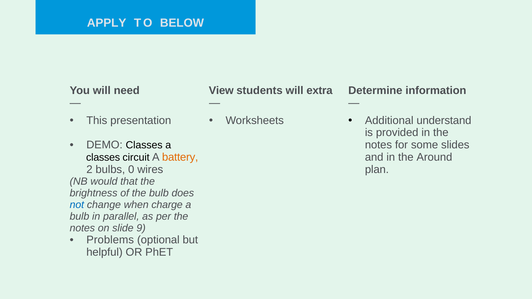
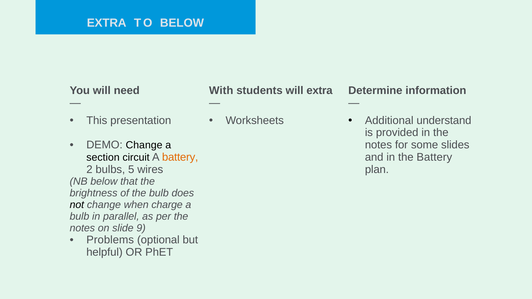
APPLY: APPLY -> EXTRA (107, 23)
View: View -> With (221, 90)
DEMO Classes: Classes -> Change (144, 145)
the Around: Around -> Battery (434, 157)
classes: classes -> section (103, 158)
0: 0 -> 5 (131, 170)
NB would: would -> below (104, 182)
not colour: blue -> black (77, 205)
